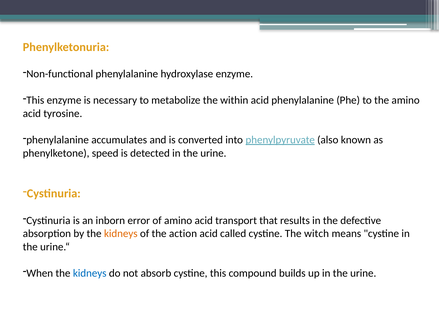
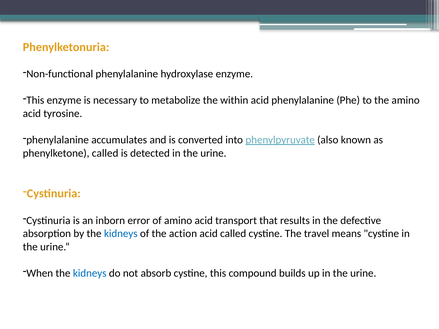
phenylketone speed: speed -> called (105, 153)
kidneys colour: orange -> blue (121, 234)
witch: witch -> travel (317, 234)
